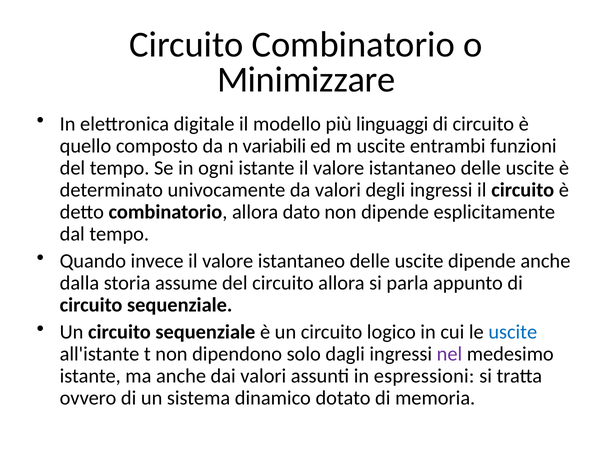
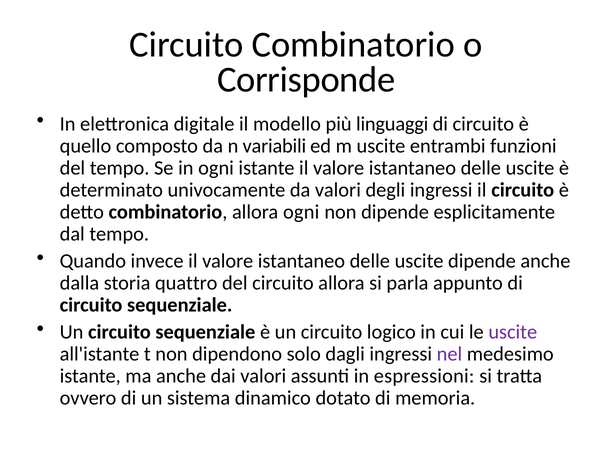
Minimizzare: Minimizzare -> Corrisponde (306, 80)
allora dato: dato -> ogni (301, 212)
assume: assume -> quattro (186, 283)
uscite colour: blue -> purple (513, 332)
